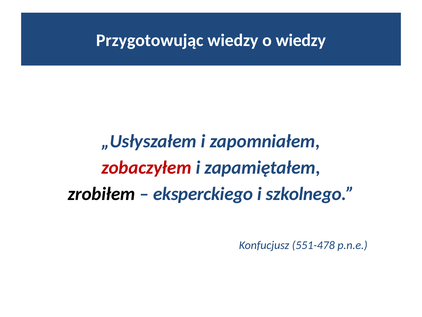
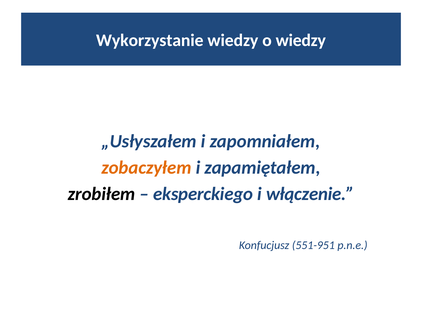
Przygotowując: Przygotowując -> Wykorzystanie (150, 40)
zobaczyłem colour: red -> orange (146, 167)
szkolnego: szkolnego -> włączenie (310, 194)
551-478: 551-478 -> 551-951 (313, 245)
